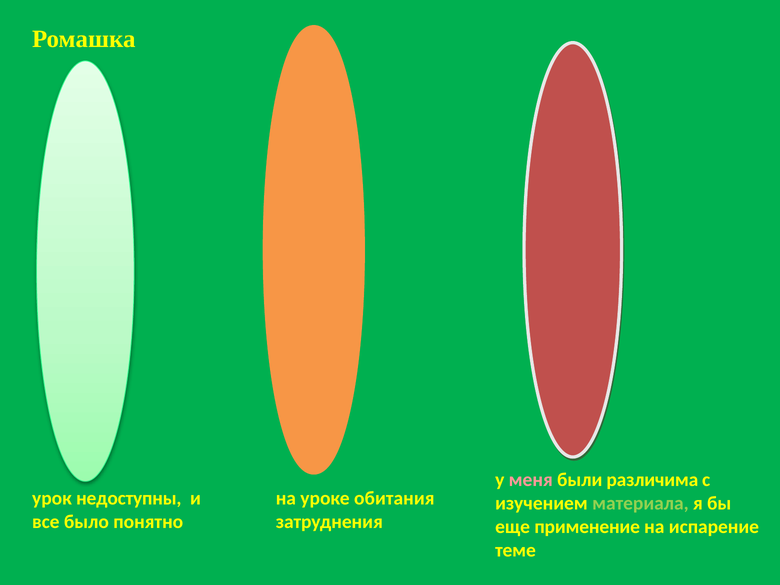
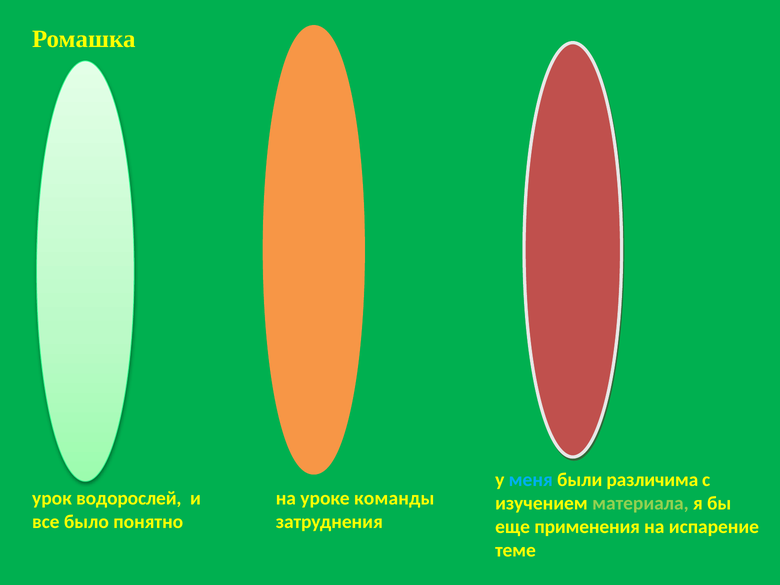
меня colour: pink -> light blue (531, 480)
недоступны: недоступны -> водорослей (129, 498)
обитания: обитания -> команды (394, 498)
применение: применение -> применения (587, 527)
